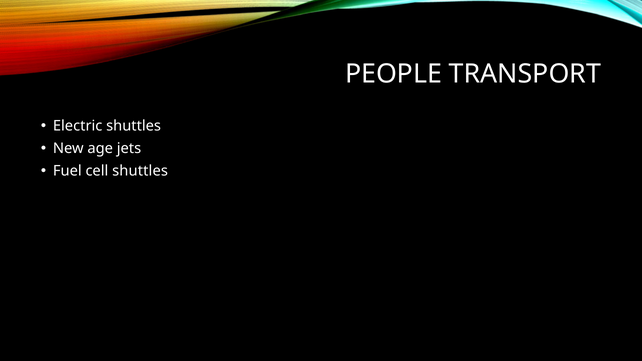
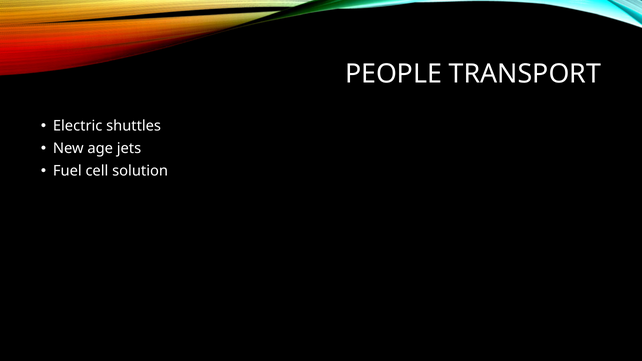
cell shuttles: shuttles -> solution (140, 171)
